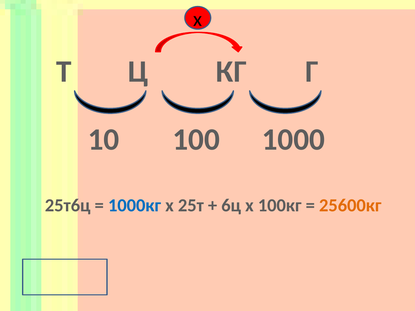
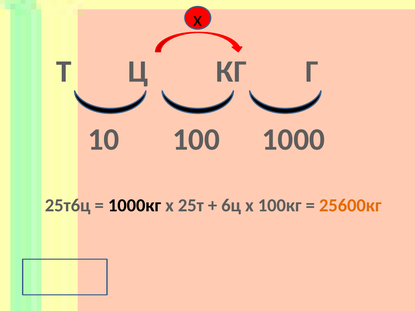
1000кг colour: blue -> black (135, 206)
